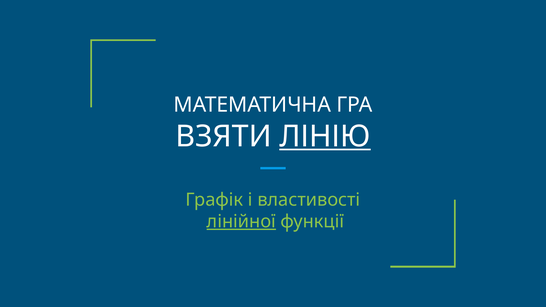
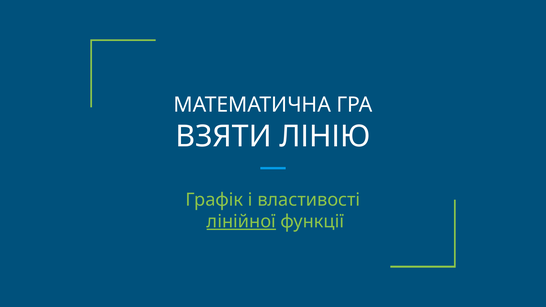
ЛІНІЮ underline: present -> none (325, 136)
